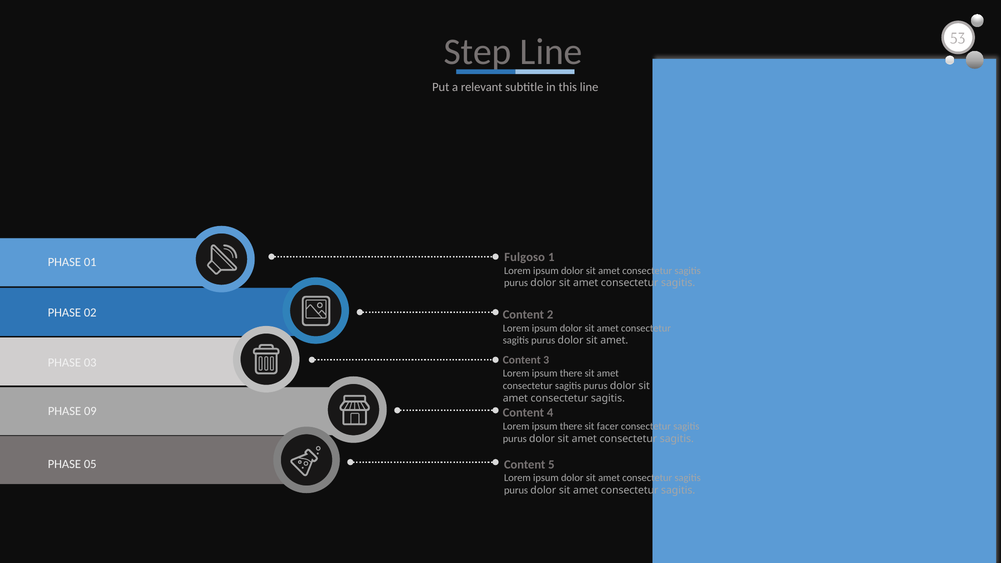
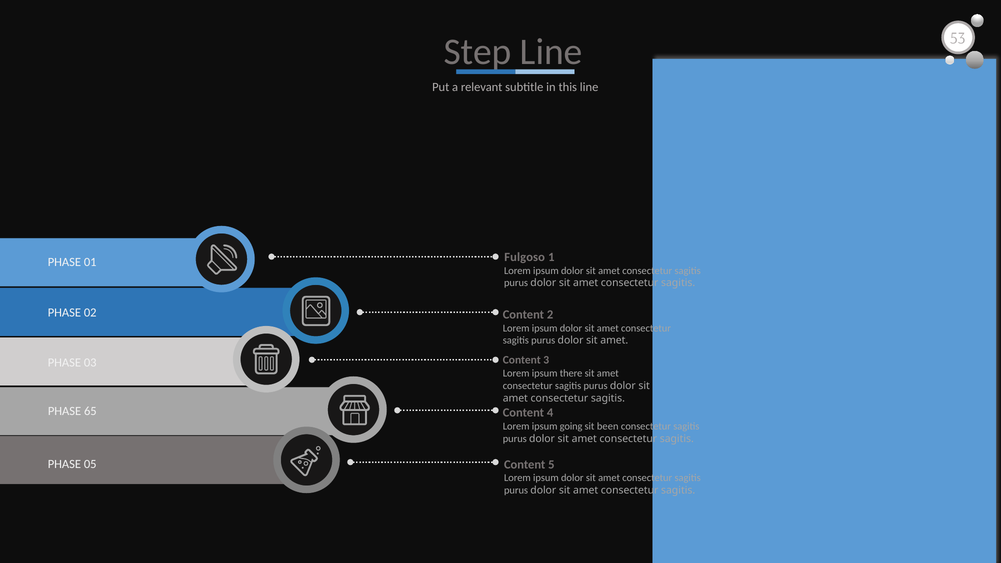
09: 09 -> 65 (90, 411)
there: there -> going (571, 426)
facer: facer -> been (608, 426)
